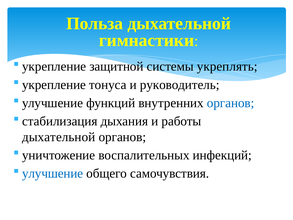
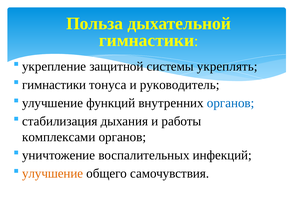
укрепление: укрепление -> гимнастики (54, 85)
дыхательной: дыхательной -> комплексами (59, 137)
улучшение colour: blue -> orange (53, 173)
